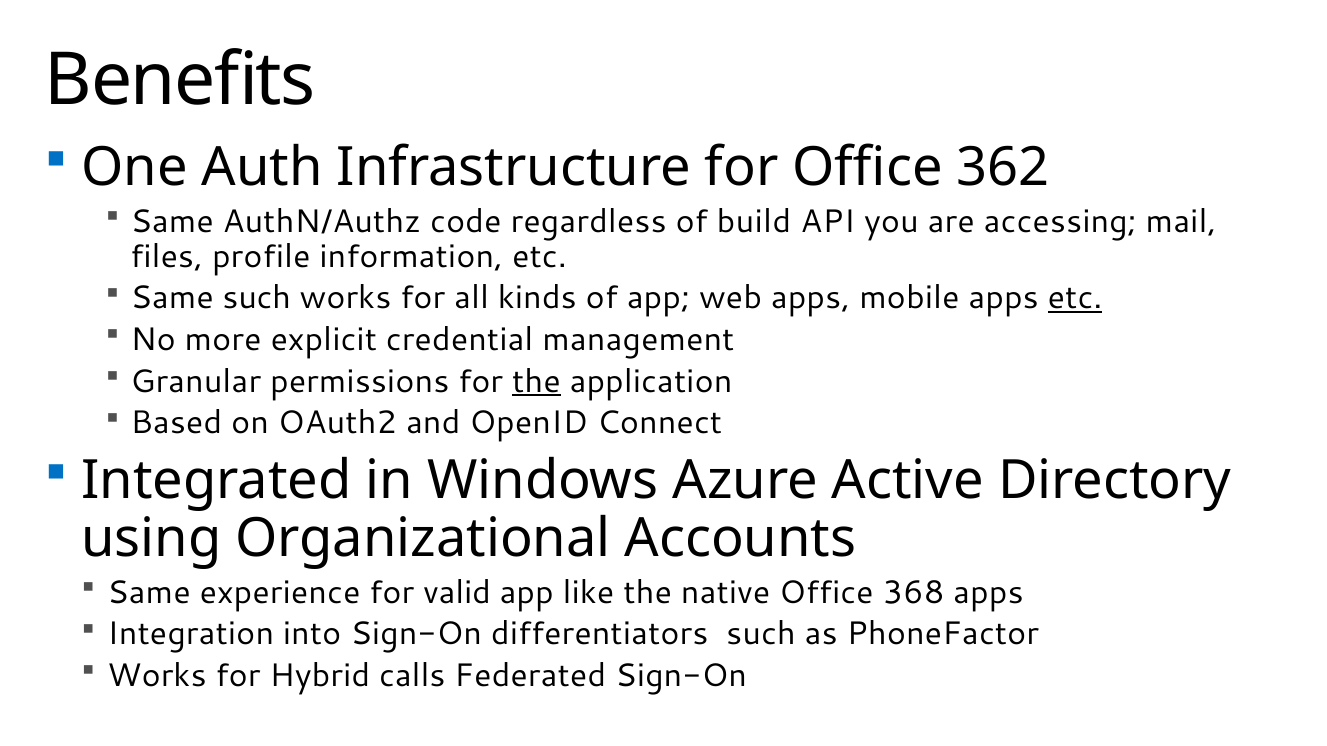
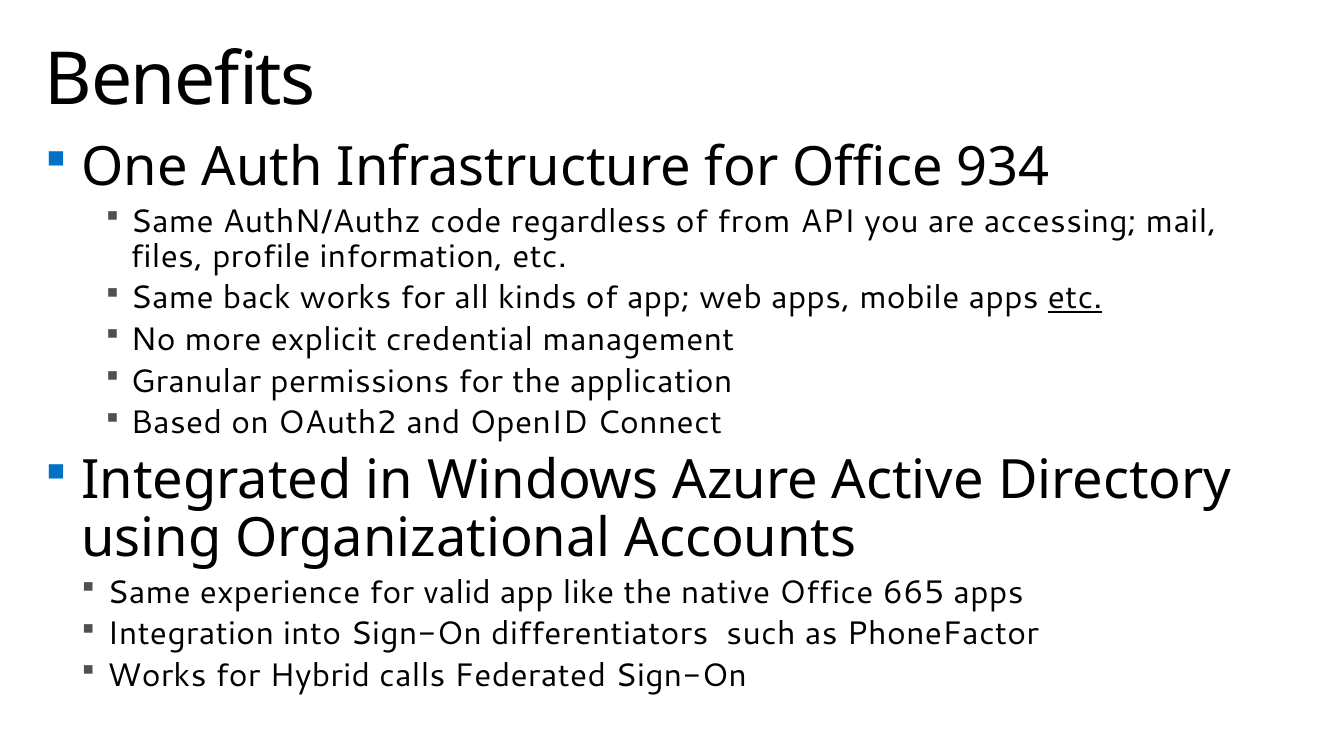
362: 362 -> 934 (1003, 168)
build: build -> from (754, 222)
Same such: such -> back (257, 298)
the underline: present -> none (536, 381)
368: 368 -> 665 (913, 593)
